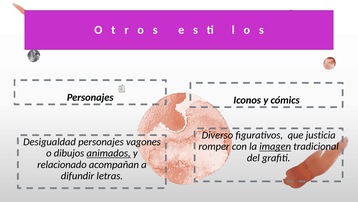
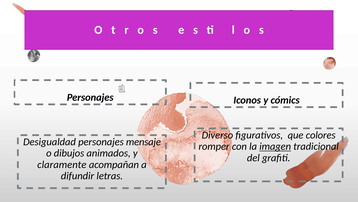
justicia: justicia -> colores (321, 135)
vagones: vagones -> mensaje (143, 142)
animados underline: present -> none (109, 153)
relacionado: relacionado -> claramente (62, 164)
